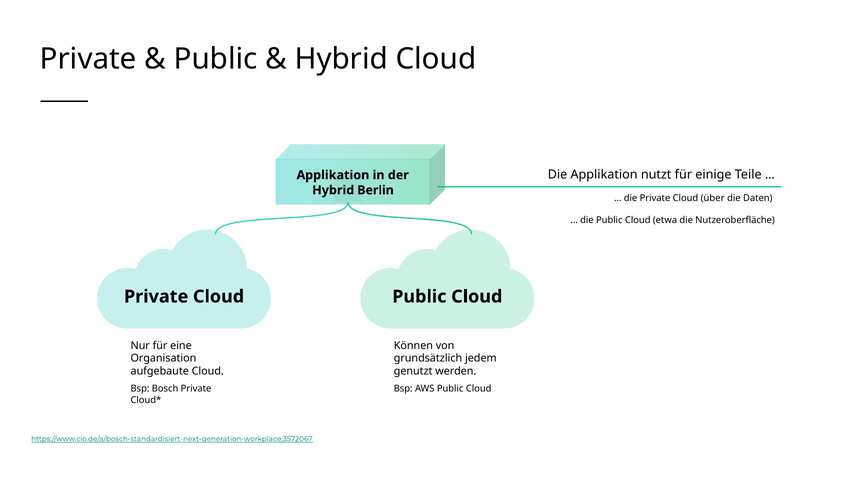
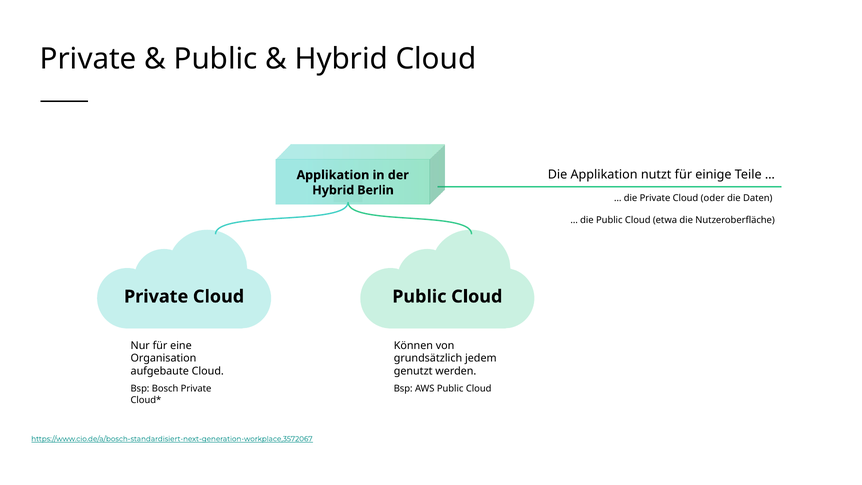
über: über -> oder (713, 198)
